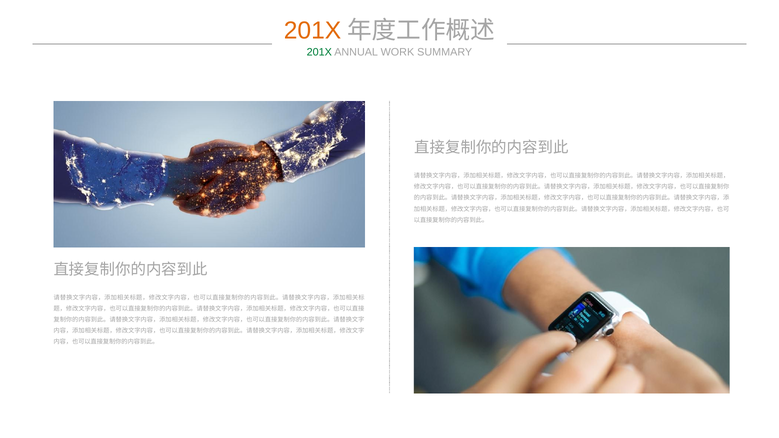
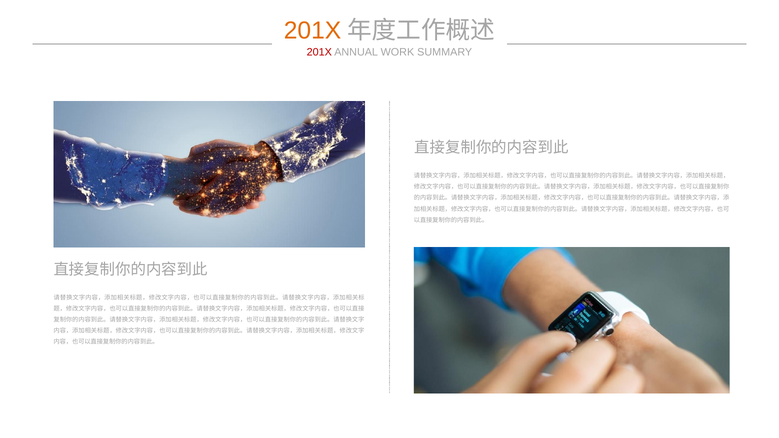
201X colour: green -> red (319, 52)
